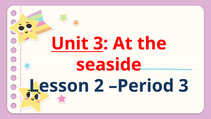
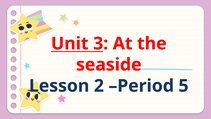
Period 3: 3 -> 5 (183, 86)
